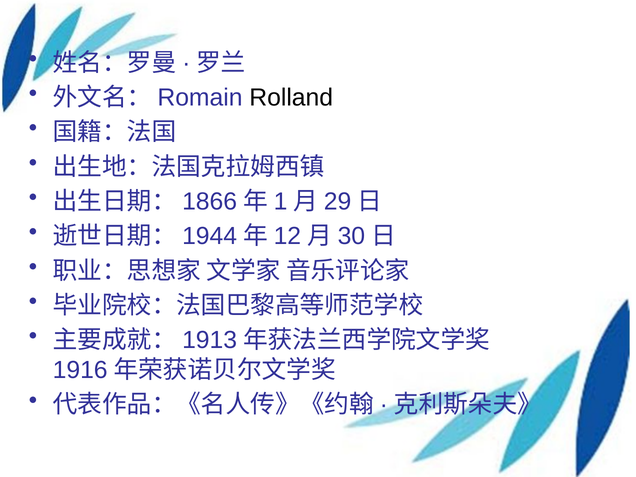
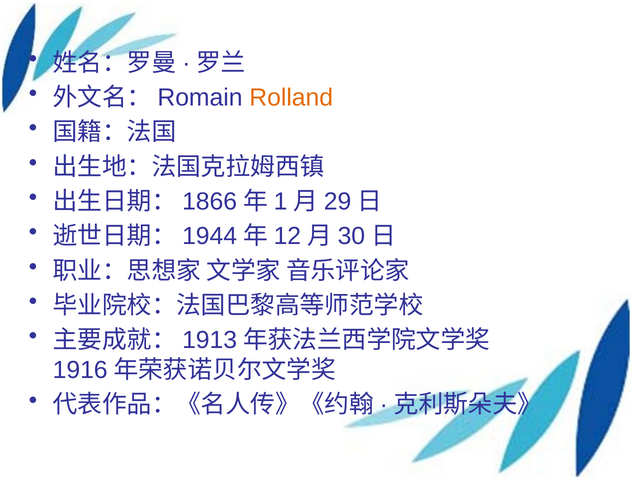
Rolland colour: black -> orange (291, 98)
